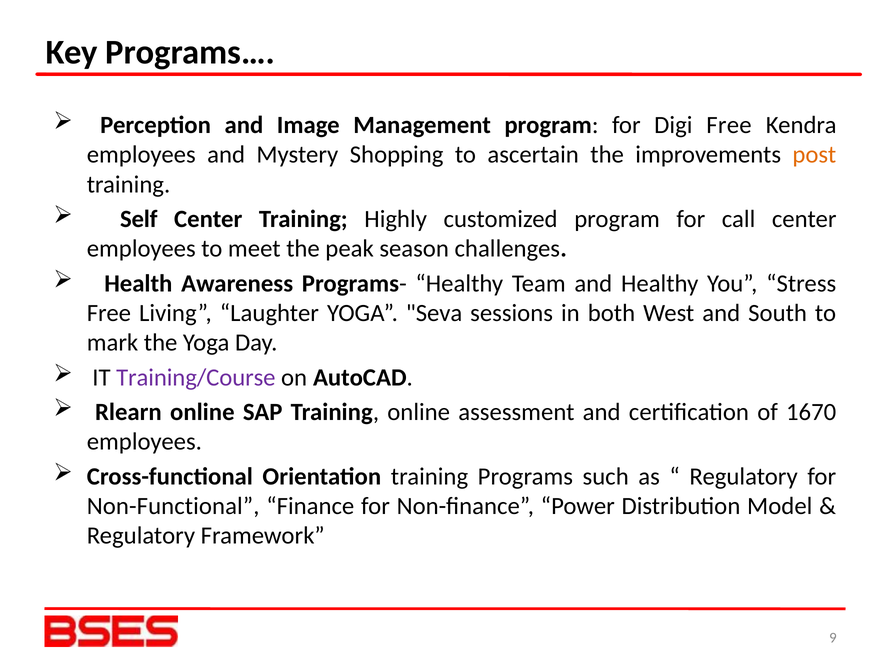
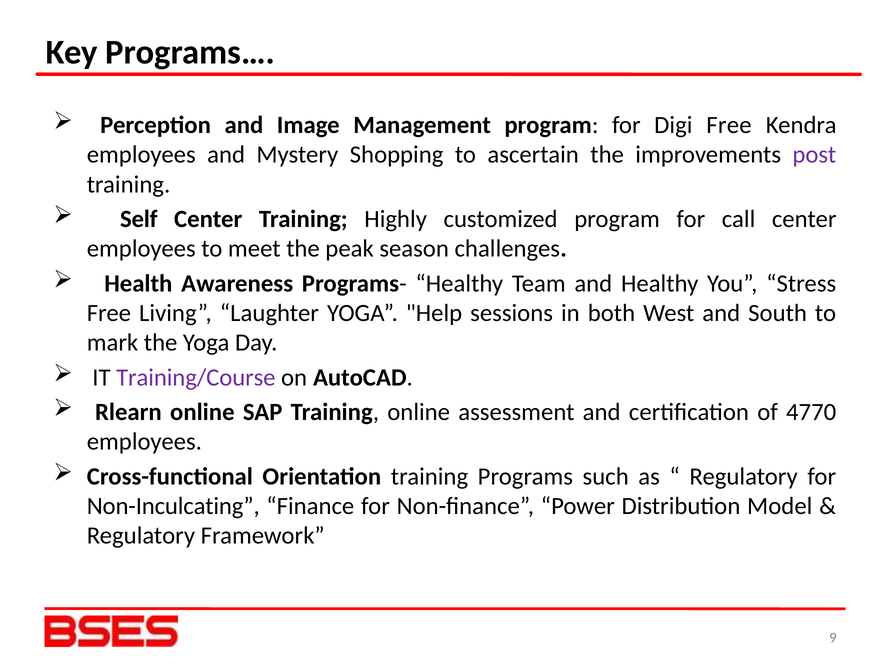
post colour: orange -> purple (814, 155)
Seva: Seva -> Help (434, 313)
1670: 1670 -> 4770 (811, 412)
Non-Functional: Non-Functional -> Non-Inculcating (173, 506)
